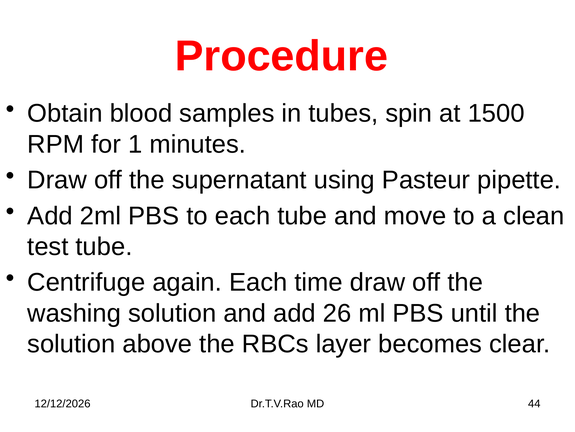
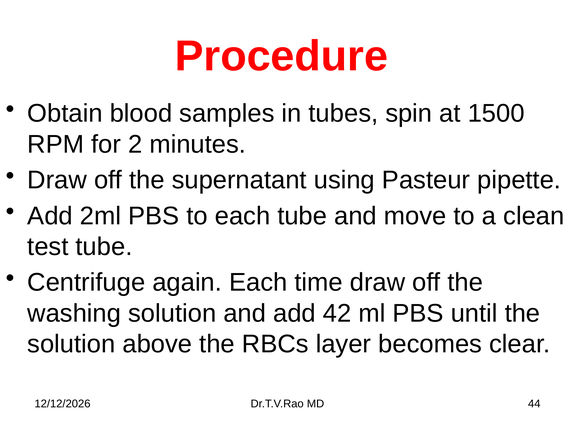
1: 1 -> 2 (135, 144)
26: 26 -> 42 (337, 313)
